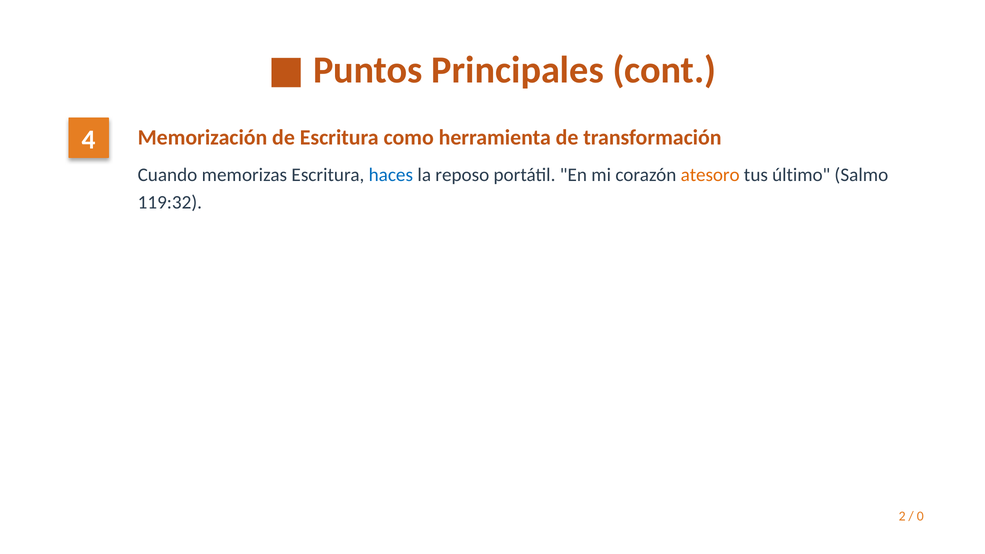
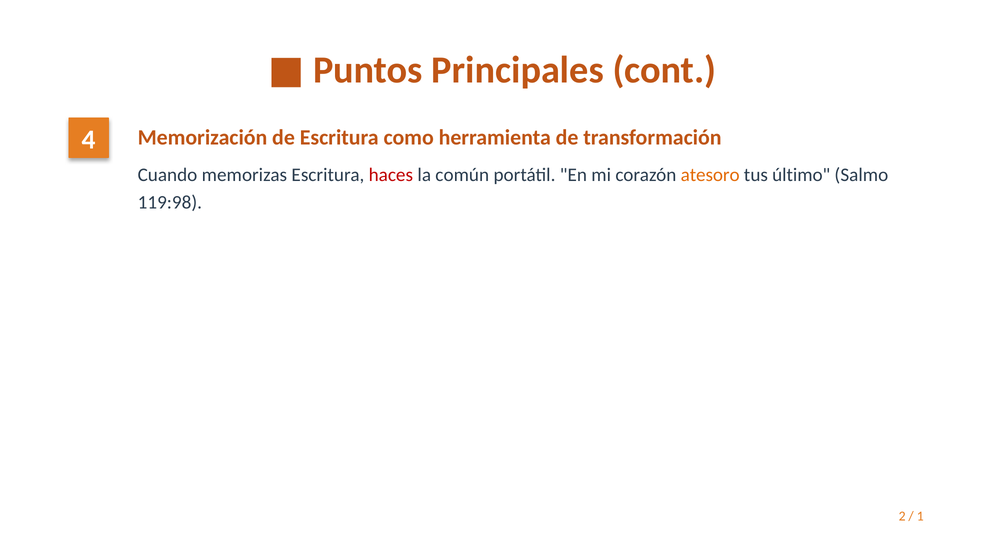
haces colour: blue -> red (391, 175)
reposo: reposo -> común (462, 175)
119:32: 119:32 -> 119:98 (170, 202)
0: 0 -> 1 (920, 516)
